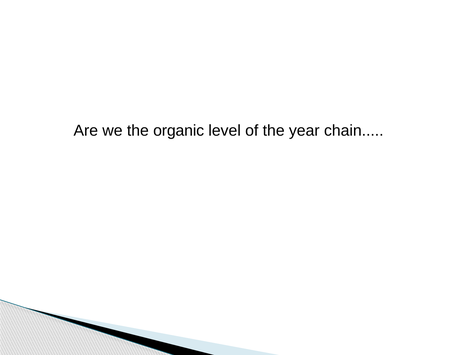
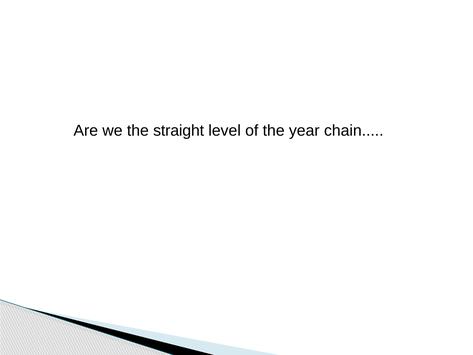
organic: organic -> straight (179, 131)
